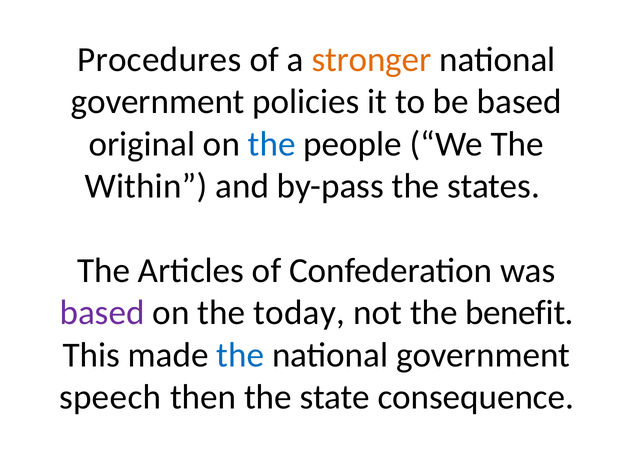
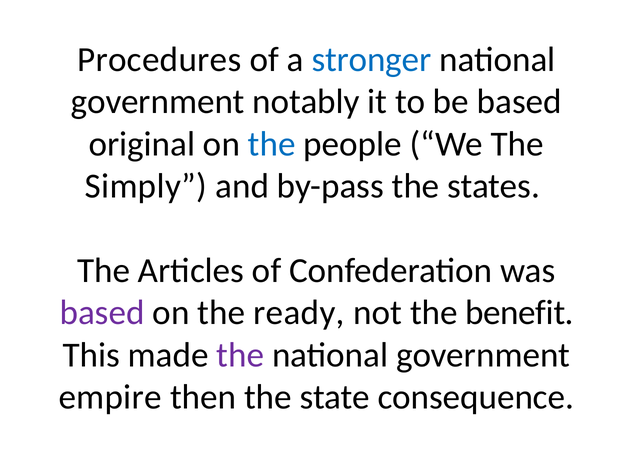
stronger colour: orange -> blue (371, 59)
policies: policies -> notably (306, 102)
Within: Within -> Simply (146, 186)
today: today -> ready (299, 313)
the colour: blue -> purple (240, 355)
speech: speech -> empire (110, 397)
